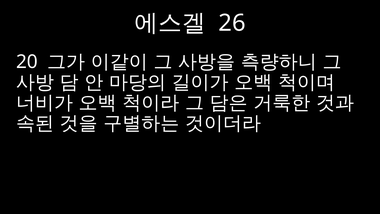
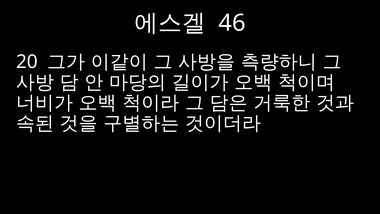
26: 26 -> 46 (232, 23)
